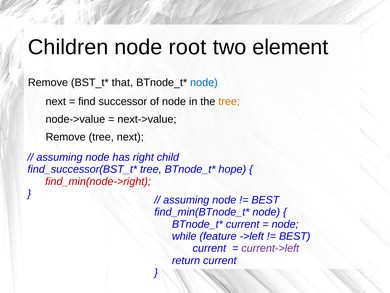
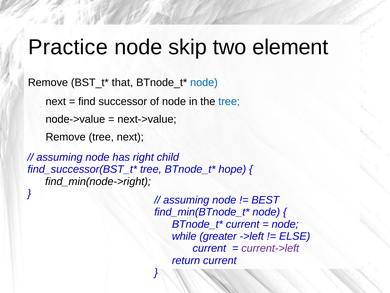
Children: Children -> Practice (68, 47)
root: root -> skip (188, 47)
tree colour: orange -> blue (229, 101)
find_min(node->right colour: red -> black (98, 181)
feature: feature -> greater (218, 236)
BEST: BEST -> ELSE (295, 236)
